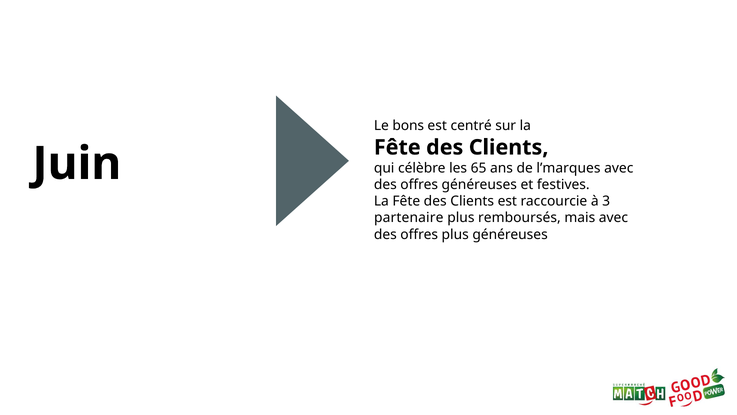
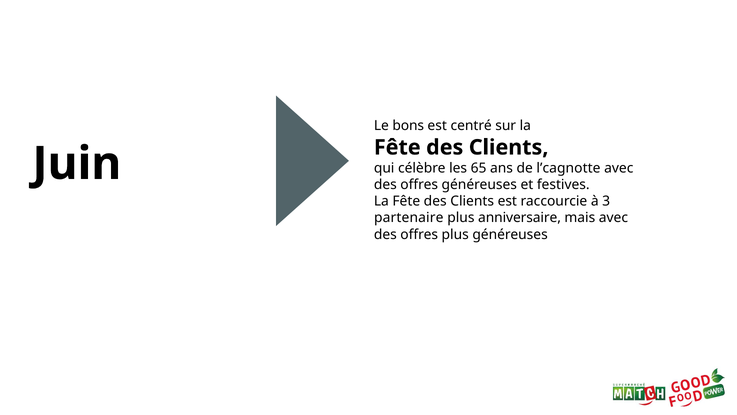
l’marques: l’marques -> l’cagnotte (568, 168)
remboursés: remboursés -> anniversaire (520, 218)
